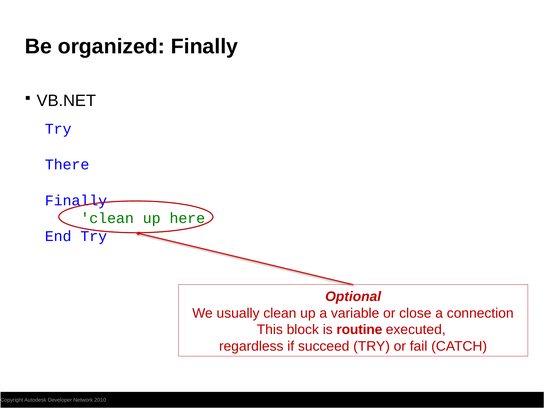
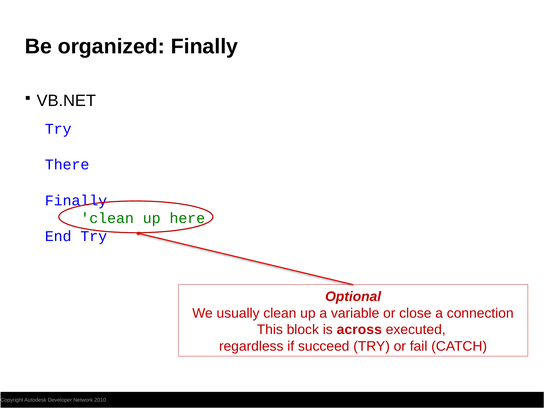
routine: routine -> across (359, 330)
